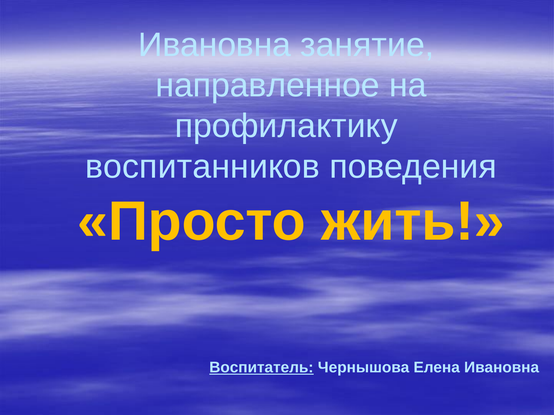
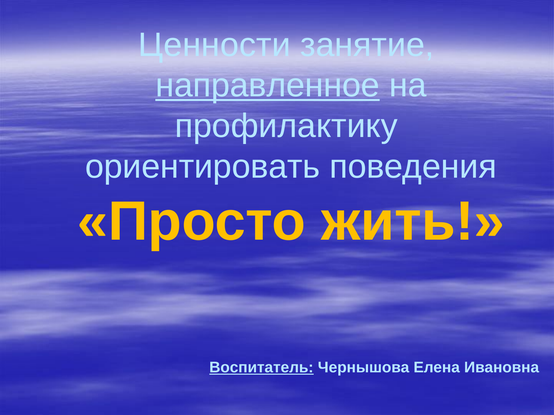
Ивановна: Ивановна -> Ценности (215, 45)
направленное underline: none -> present (268, 86)
воспитанников: воспитанников -> ориентировать (203, 167)
